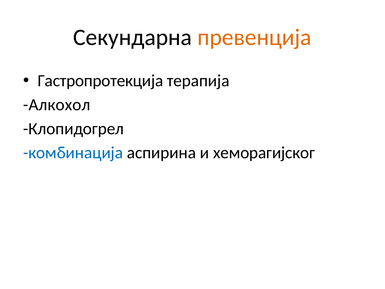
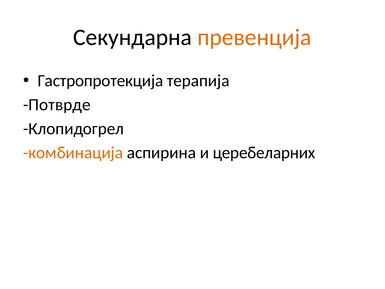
Алкохол: Алкохол -> Потврде (57, 105)
комбинација colour: blue -> orange (73, 153)
хеморагијског: хеморагијског -> церебеларних (264, 153)
